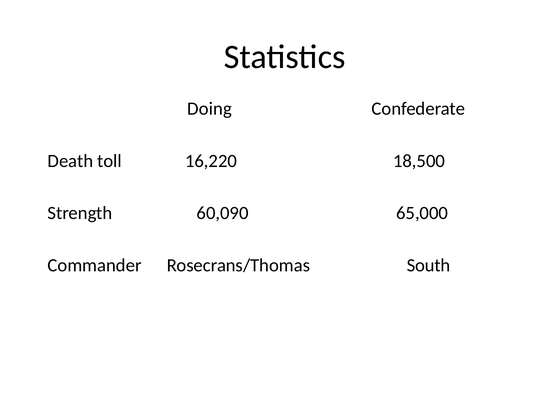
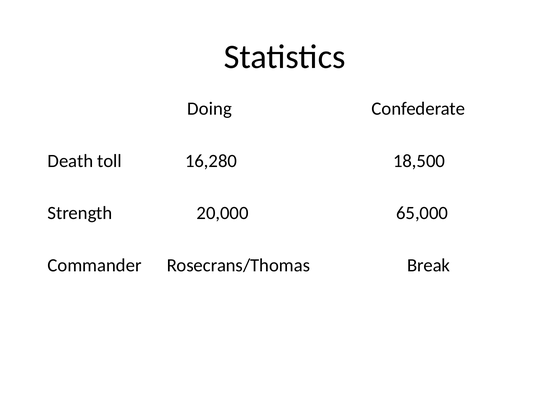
16,220: 16,220 -> 16,280 (211, 161)
60,090: 60,090 -> 20,000 (223, 213)
South: South -> Break (429, 265)
